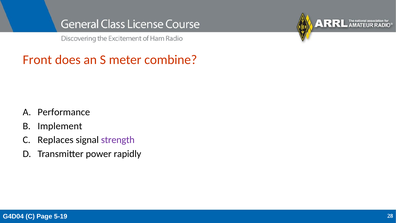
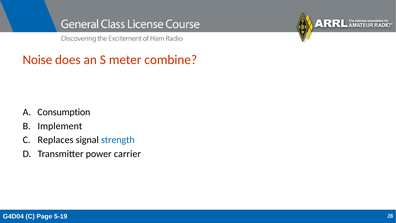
Front: Front -> Noise (37, 60)
Performance: Performance -> Consumption (64, 112)
strength colour: purple -> blue (118, 140)
rapidly: rapidly -> carrier (127, 154)
